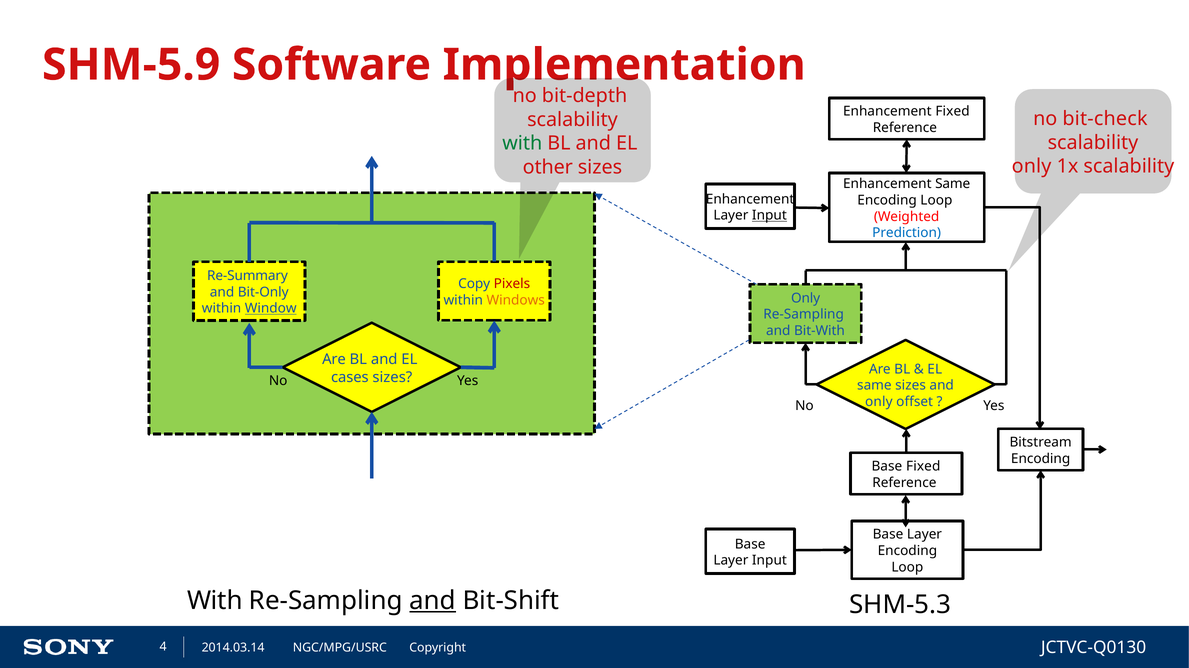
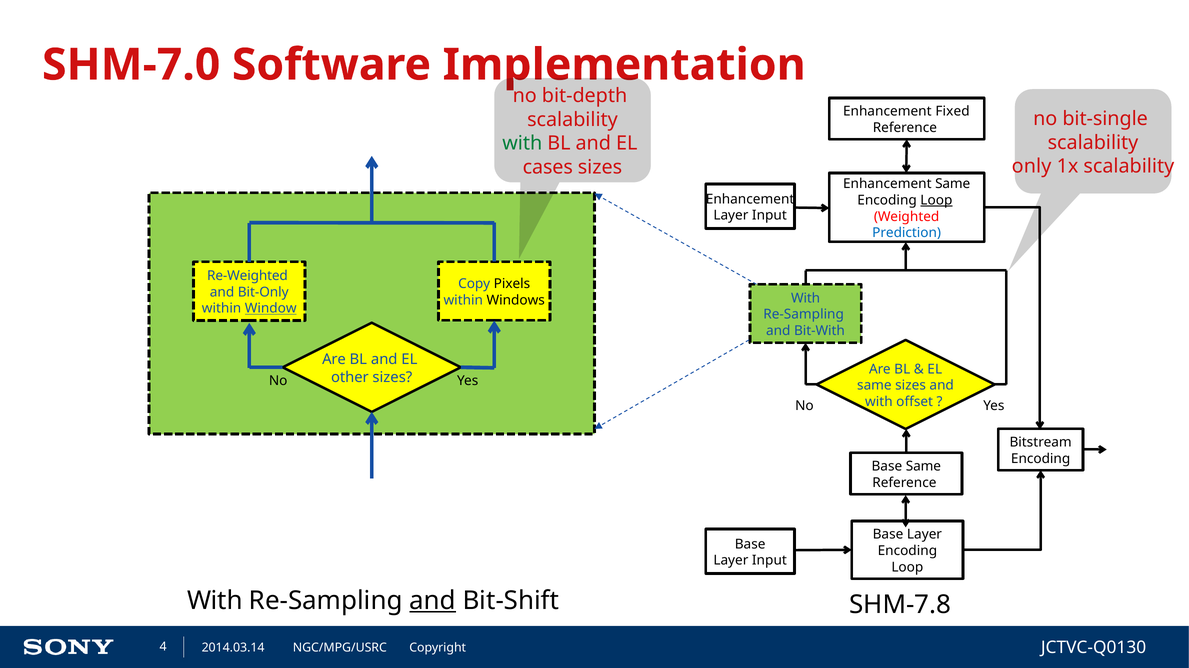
SHM-5.9: SHM-5.9 -> SHM-7.0 (131, 65)
bit-check: bit-check -> bit-single (1105, 119)
other: other -> cases (548, 167)
Loop underline: none -> present (936, 200)
Input underline: present -> none (769, 216)
Re-Summary: Re-Summary -> Re-Weighted (247, 276)
Pixels colour: red -> black (512, 284)
Only: Only -> With (806, 298)
Windows colour: orange -> black (516, 300)
cases: cases -> other (350, 377)
only: only -> with (879, 402)
Base Fixed: Fixed -> Same (923, 466)
SHM-5.3: SHM-5.3 -> SHM-7.8 (900, 605)
